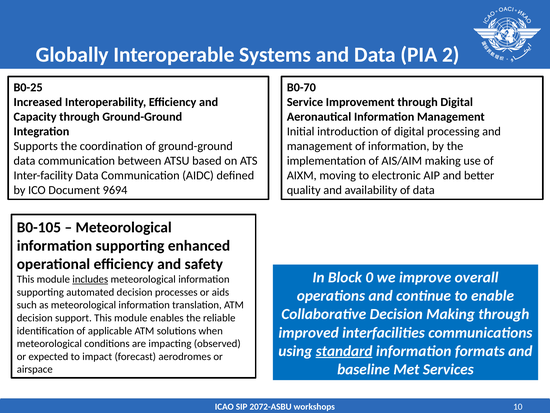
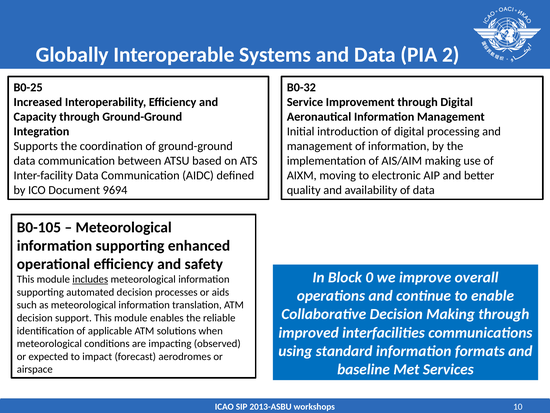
B0-70: B0-70 -> B0-32 (301, 87)
standard underline: present -> none (344, 351)
2072-ASBU: 2072-ASBU -> 2013-ASBU (271, 406)
